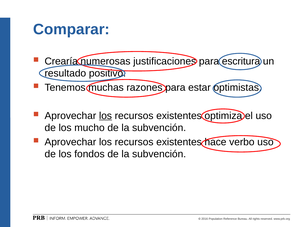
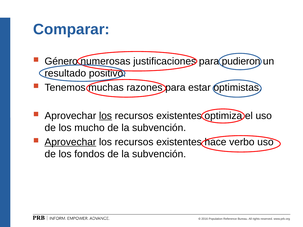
Crearía: Crearía -> Género (61, 61)
escritura: escritura -> pudieron (241, 61)
Aprovechar underline: none -> present (70, 142)
